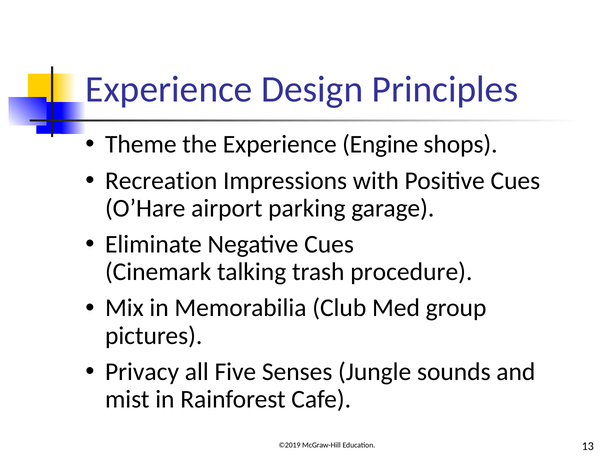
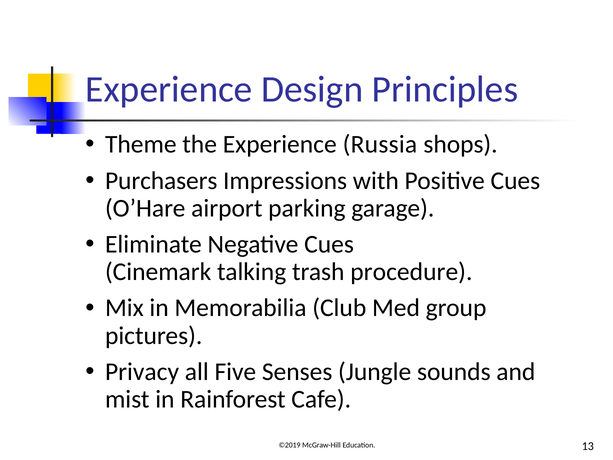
Engine: Engine -> Russia (380, 144)
Recreation: Recreation -> Purchasers (161, 181)
